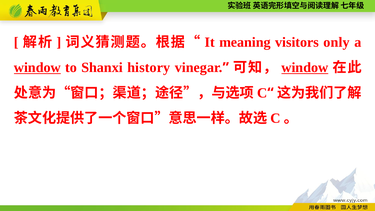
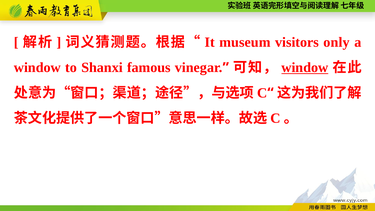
meaning: meaning -> museum (245, 42)
window underline: present -> none (37, 68)
history: history -> famous (149, 68)
